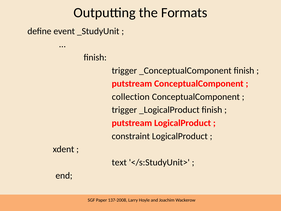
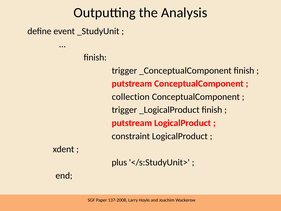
Formats: Formats -> Analysis (184, 13)
text: text -> plus (119, 162)
